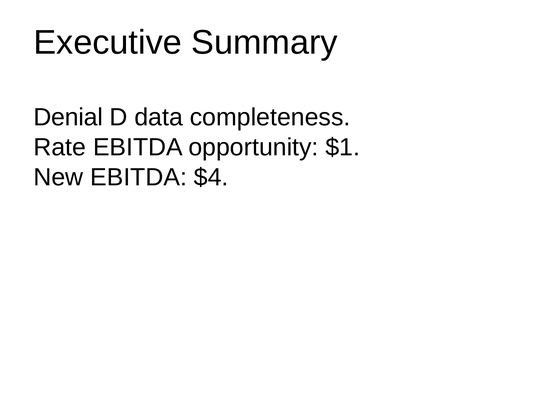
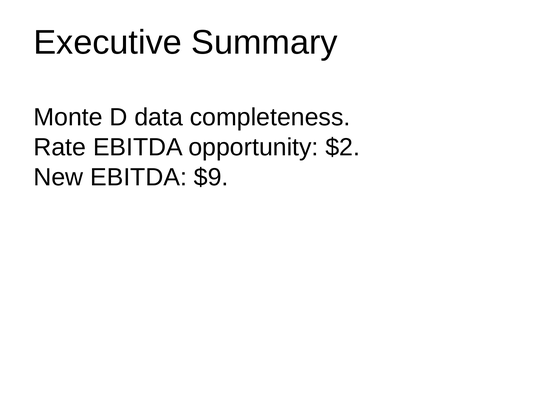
Denial: Denial -> Monte (68, 117)
$1: $1 -> $2 (343, 147)
$4: $4 -> $9 (211, 177)
